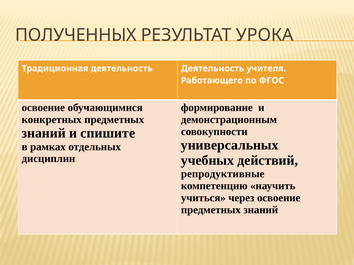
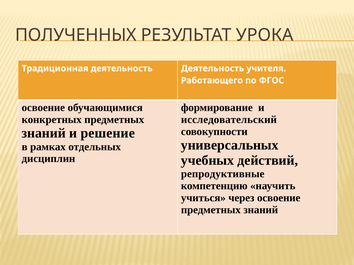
демонстрационным: демонстрационным -> исследовательский (229, 120)
спишите: спишите -> решение (108, 133)
